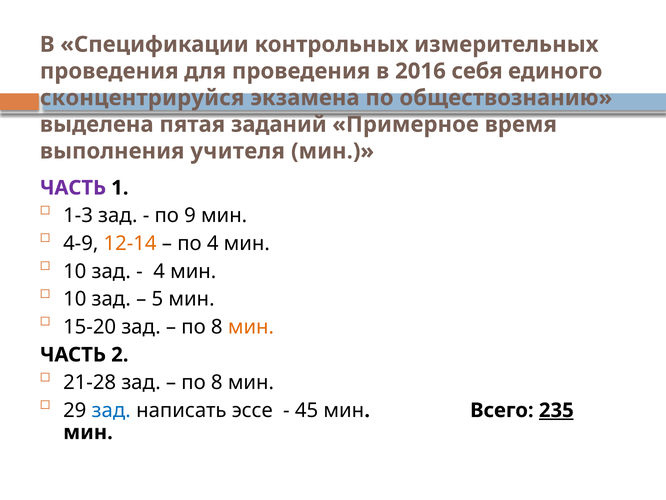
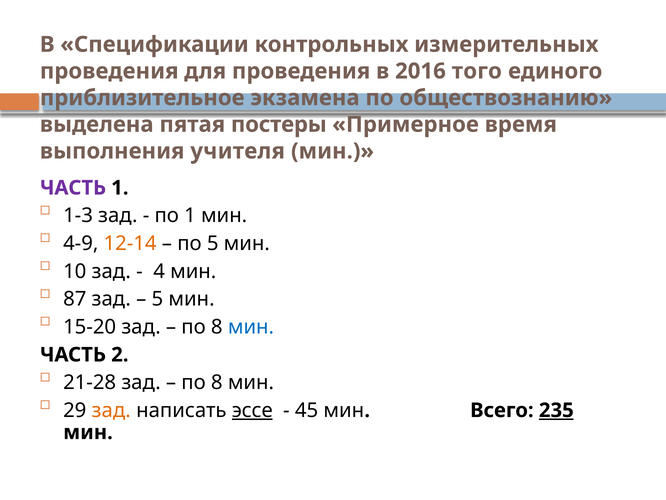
себя: себя -> того (477, 71)
сконцентрируйся: сконцентрируйся -> приблизительное (142, 98)
заданий: заданий -> постеры (279, 124)
по 9: 9 -> 1 (190, 215)
по 4: 4 -> 5 (213, 243)
10: 10 -> 87 (75, 299)
мин colour: orange -> blue (251, 327)
зад colour: blue -> orange (111, 410)
эссе underline: none -> present (252, 410)
